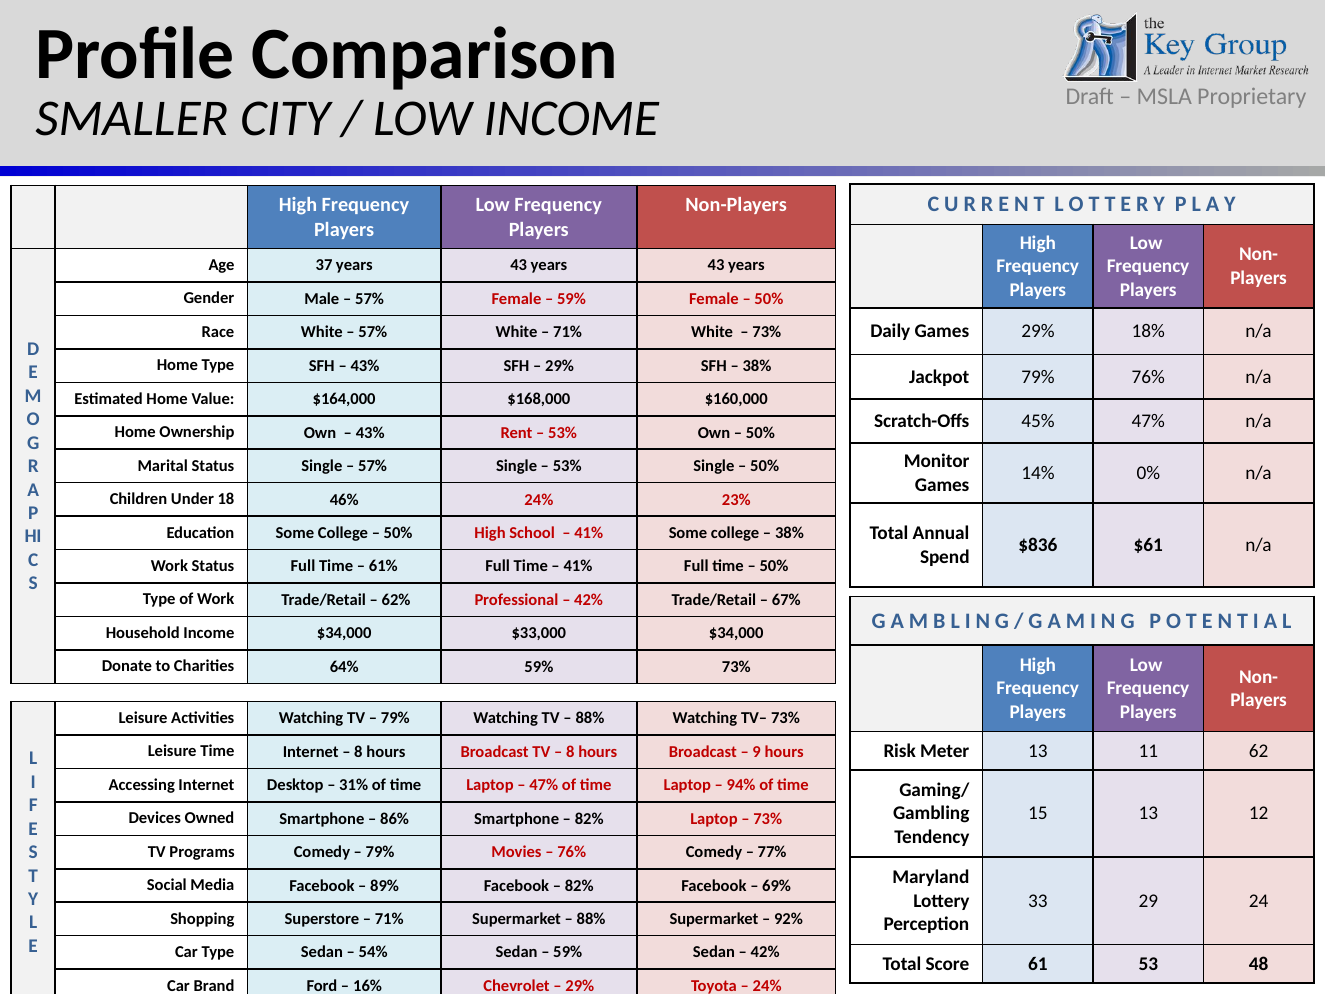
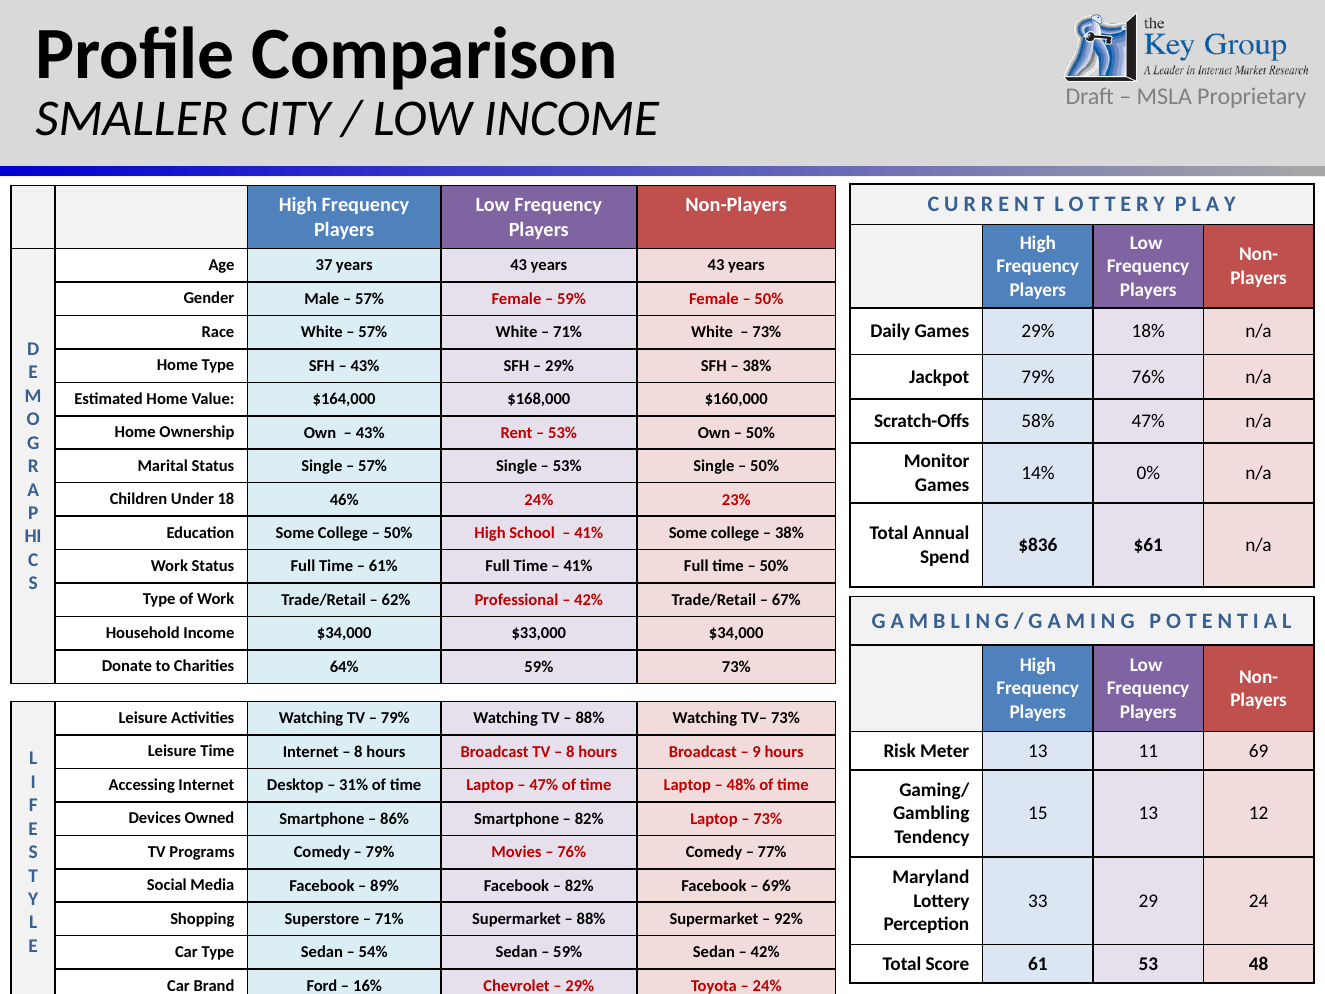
45%: 45% -> 58% (1038, 421)
62: 62 -> 69 (1259, 751)
94%: 94% -> 48% (741, 785)
